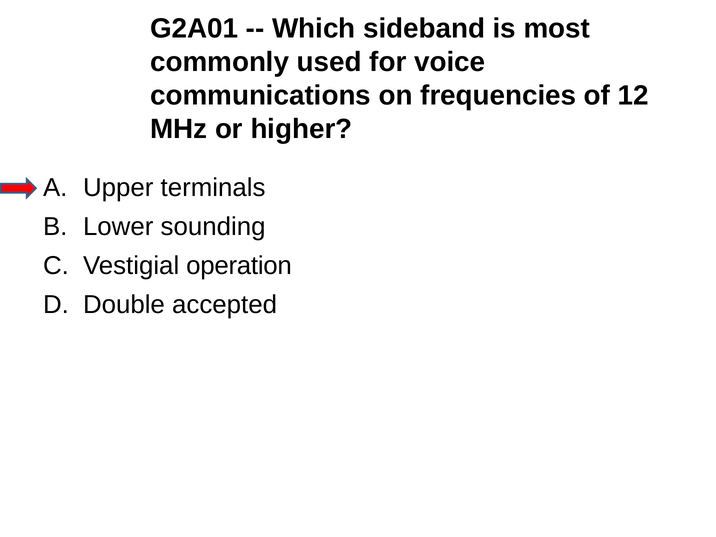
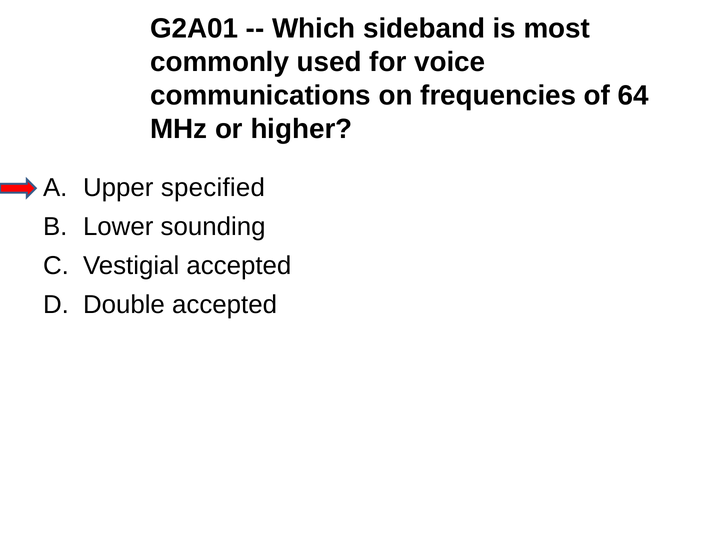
12: 12 -> 64 (633, 96)
terminals: terminals -> specified (213, 188)
Vestigial operation: operation -> accepted (239, 266)
